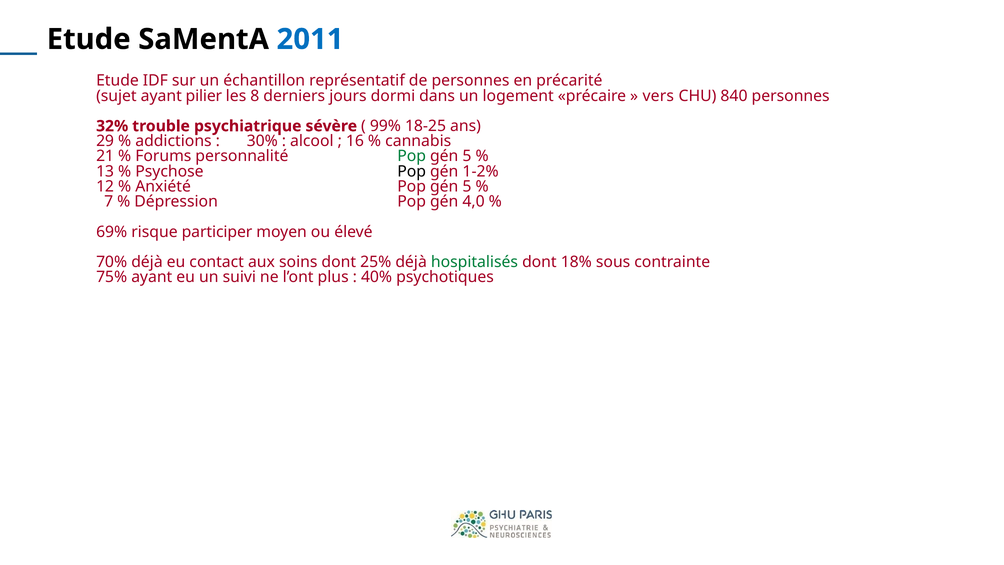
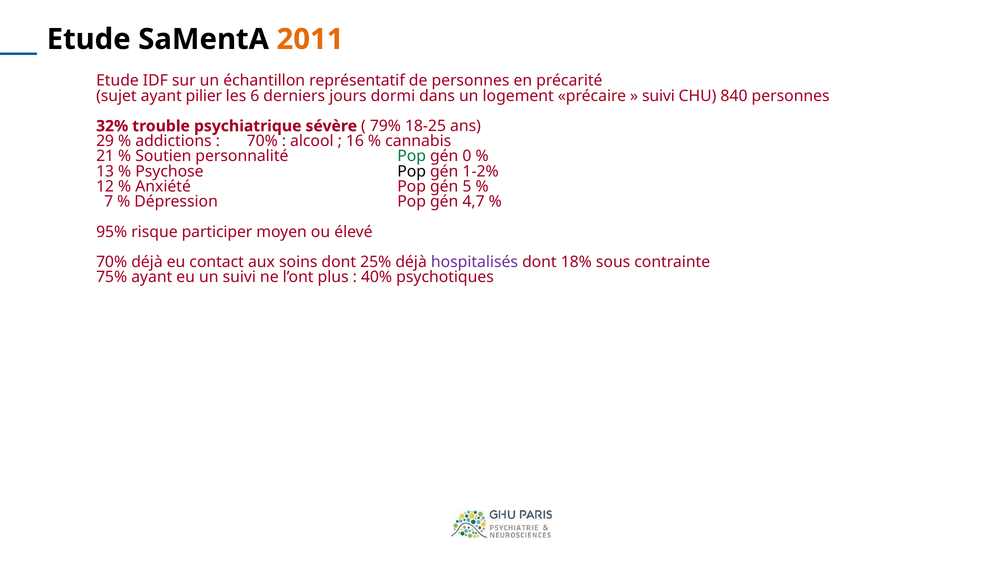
2011 colour: blue -> orange (310, 39)
8: 8 -> 6 (255, 96)
vers: vers -> suivi (658, 96)
99%: 99% -> 79% (385, 126)
30%: 30% -> 70% (262, 141)
Forums: Forums -> Soutien (163, 156)
5: 5 -> 0 (467, 156)
4,0: 4,0 -> 4,7 (474, 202)
69%: 69% -> 95% (112, 232)
hospitalisés colour: green -> purple (474, 262)
